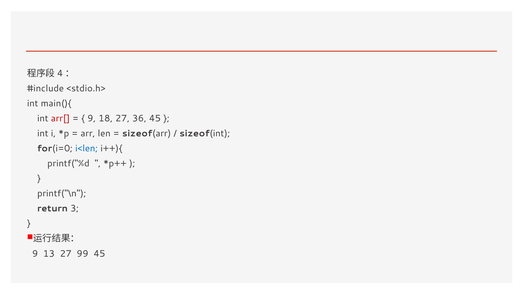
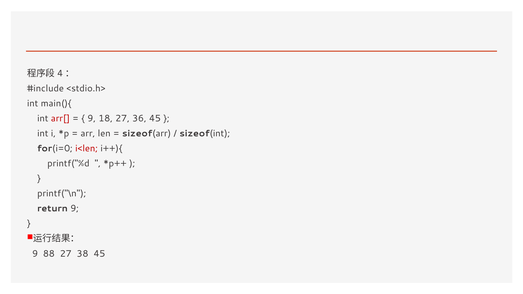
i<len colour: blue -> red (87, 149)
return 3: 3 -> 9 (75, 209)
13: 13 -> 88 (49, 254)
99: 99 -> 38 (83, 254)
